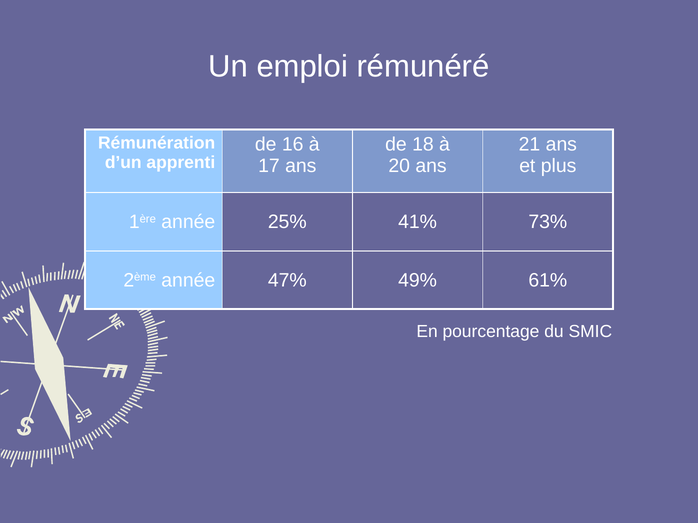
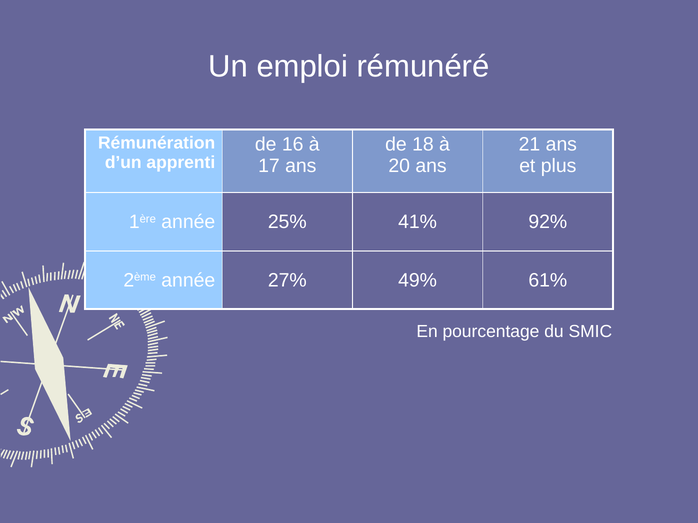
73%: 73% -> 92% (548, 222)
47%: 47% -> 27% (287, 281)
